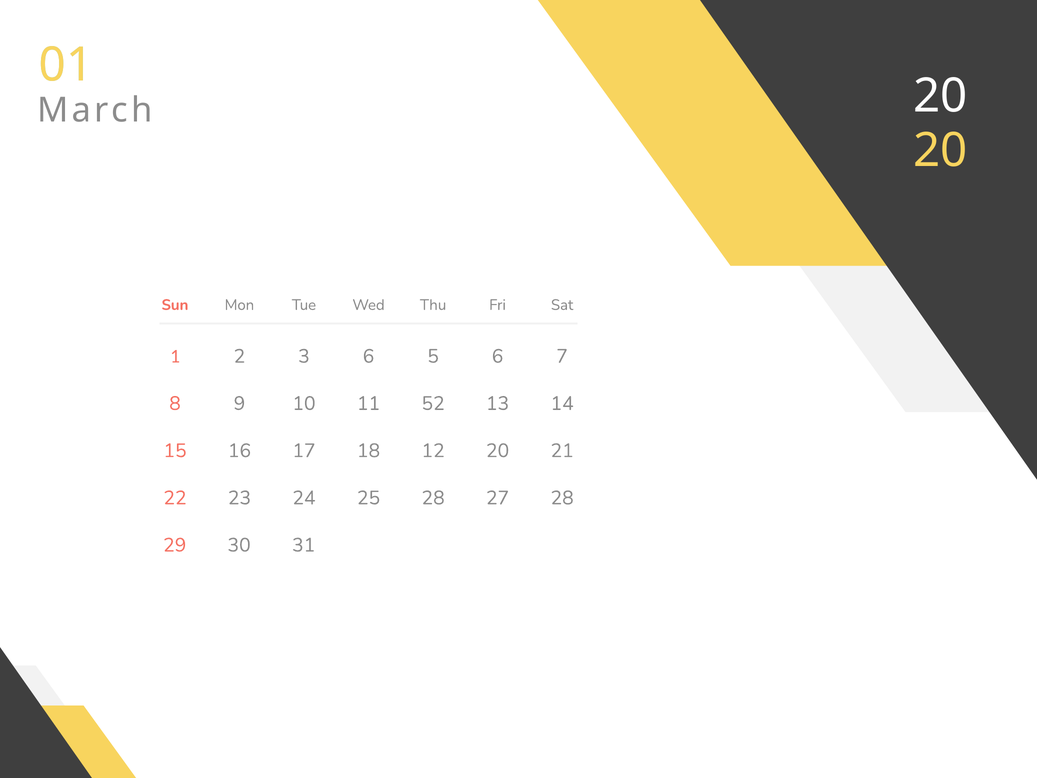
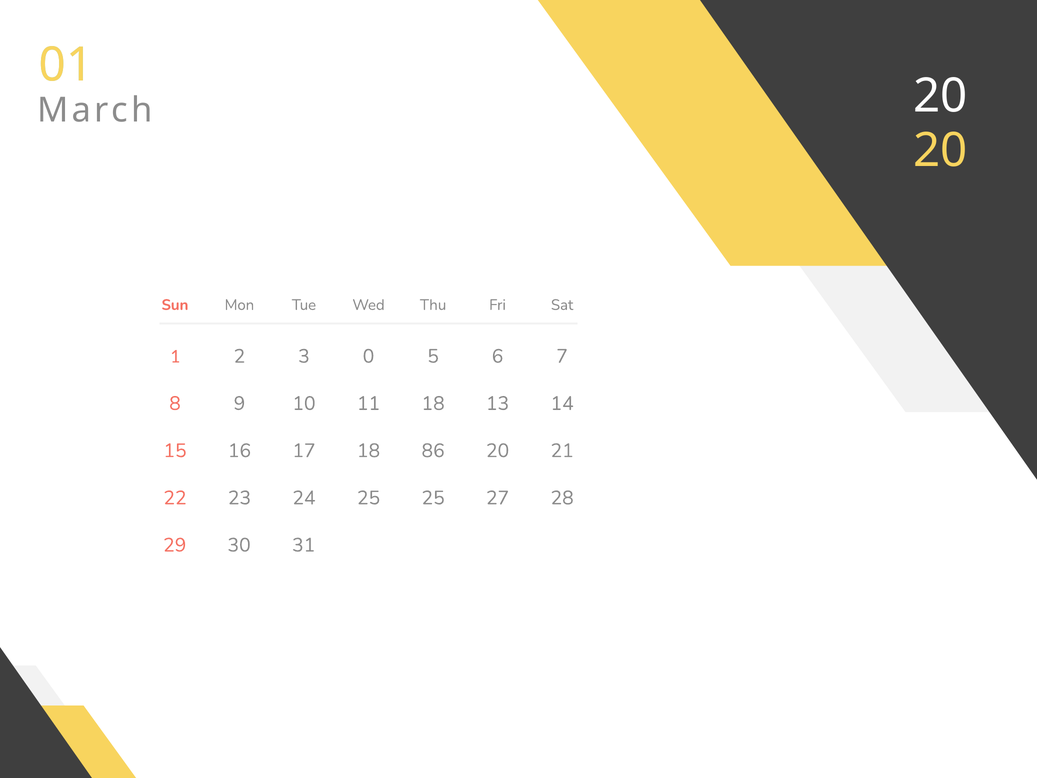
3 6: 6 -> 0 (368, 356)
11 52: 52 -> 18 (433, 403)
12: 12 -> 86 (433, 451)
25 28: 28 -> 25 (433, 498)
